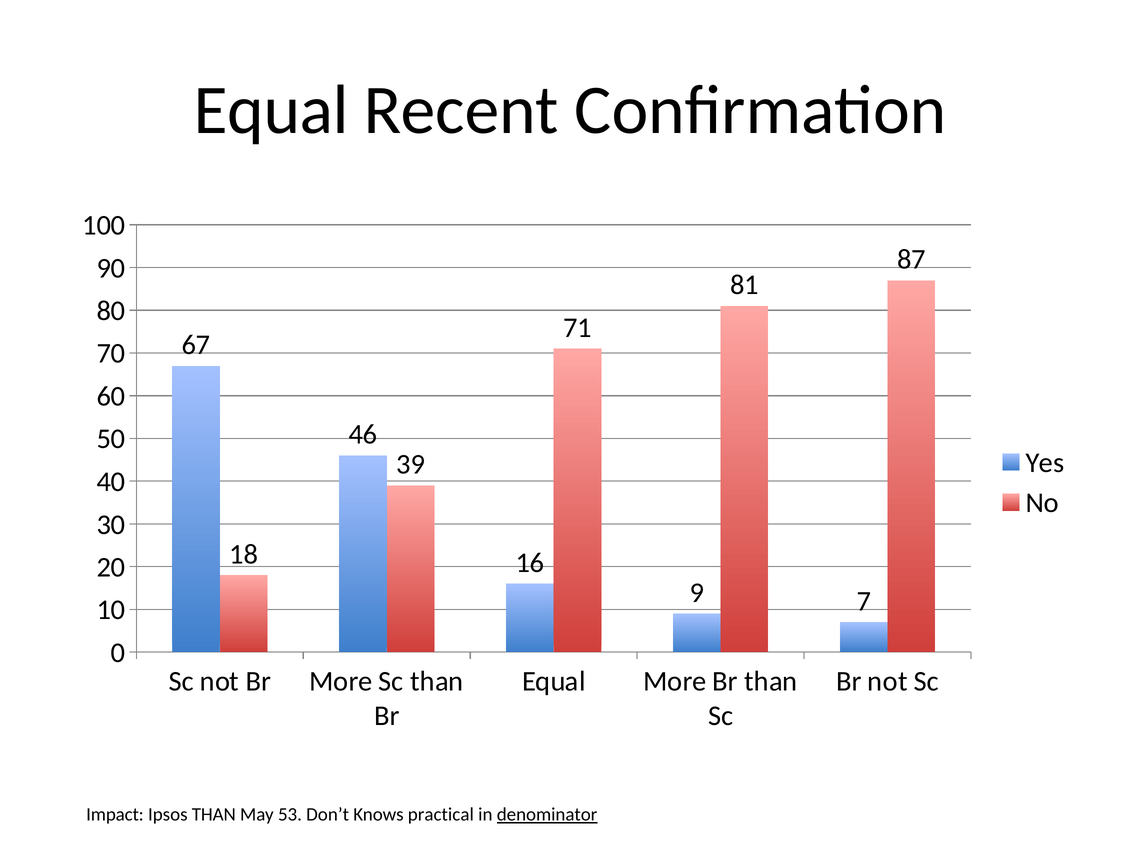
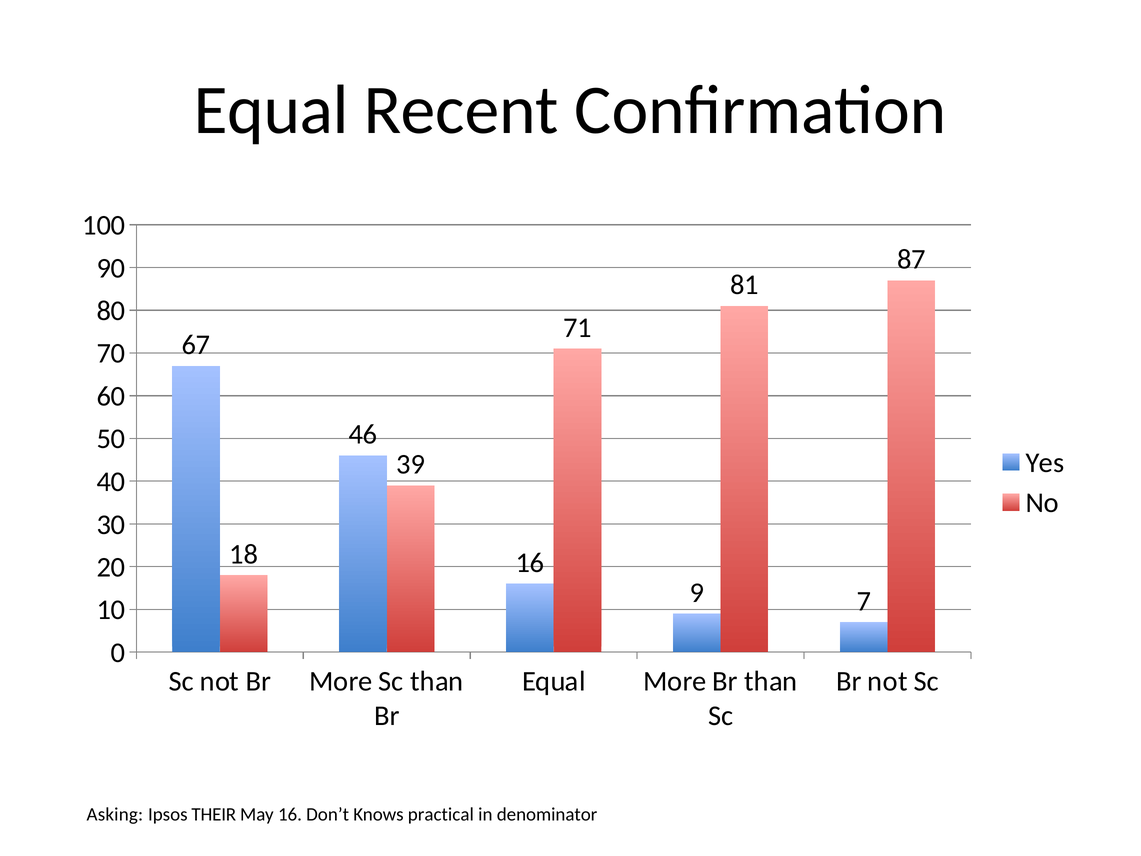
Impact: Impact -> Asking (115, 814)
Ipsos THAN: THAN -> THEIR (214, 814)
May 53: 53 -> 16 (290, 814)
denominator underline: present -> none (547, 814)
